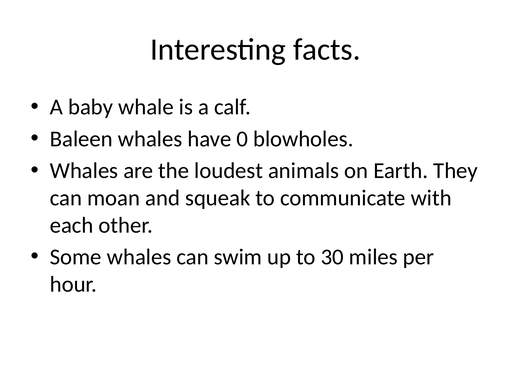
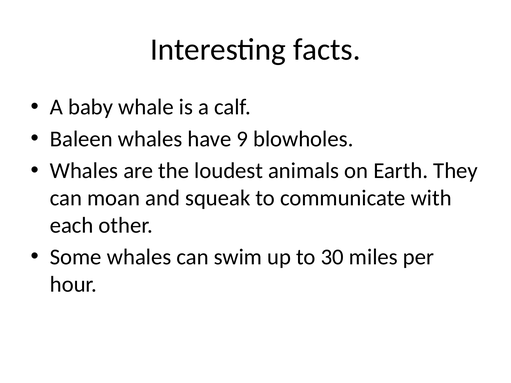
0: 0 -> 9 (242, 139)
